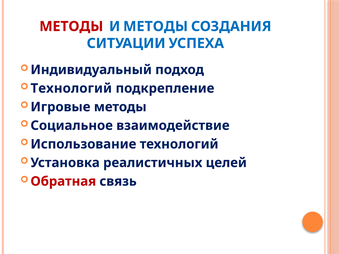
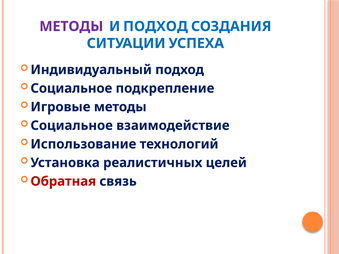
МЕТОДЫ colour: red -> purple (71, 26)
И МЕТОДЫ: МЕТОДЫ -> ПОДХОД (156, 26)
Технологий: Технологий -> Социальное (71, 88)
